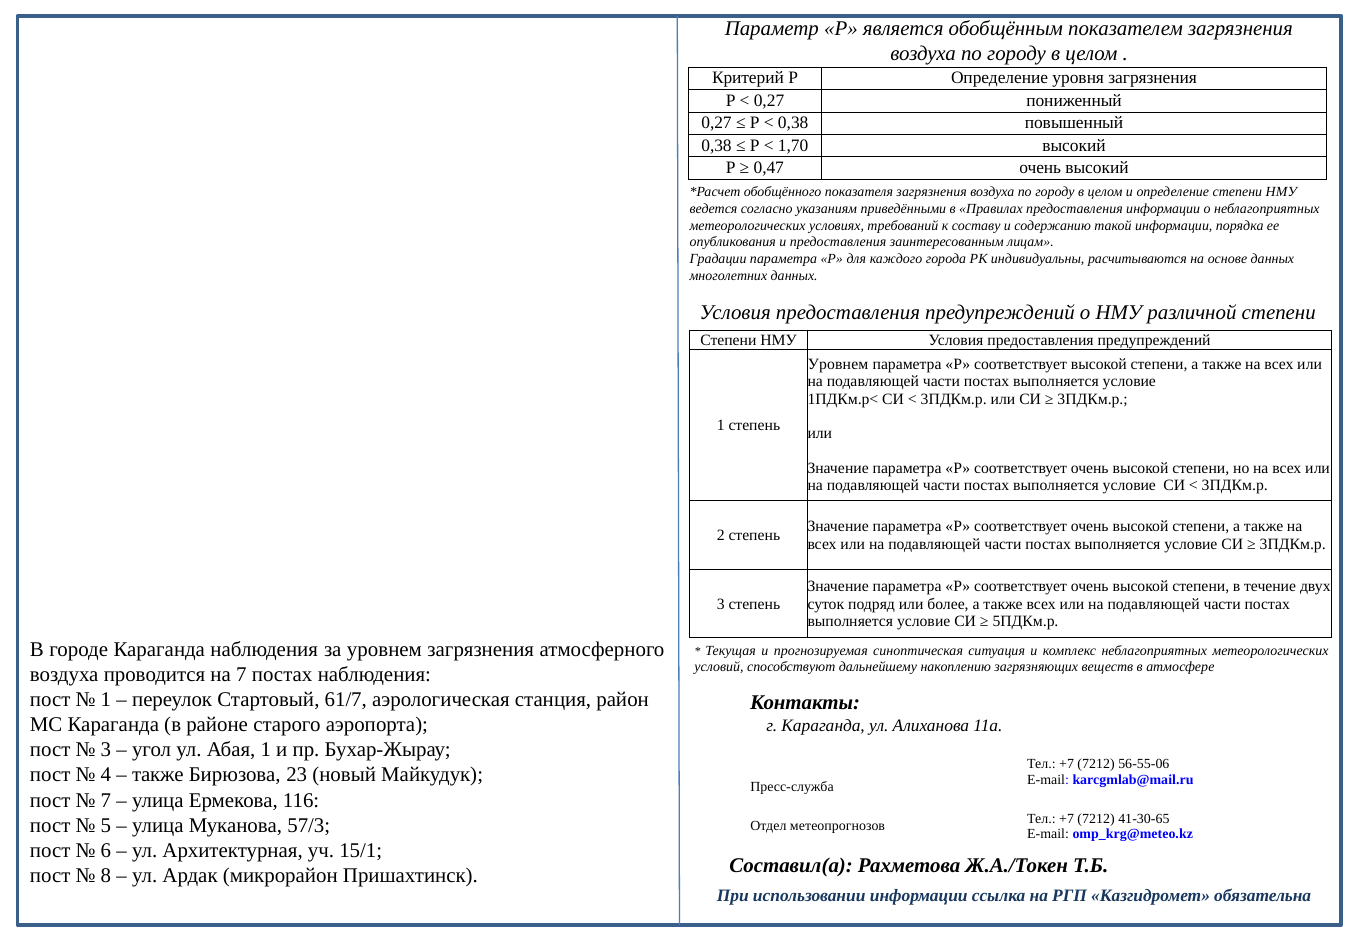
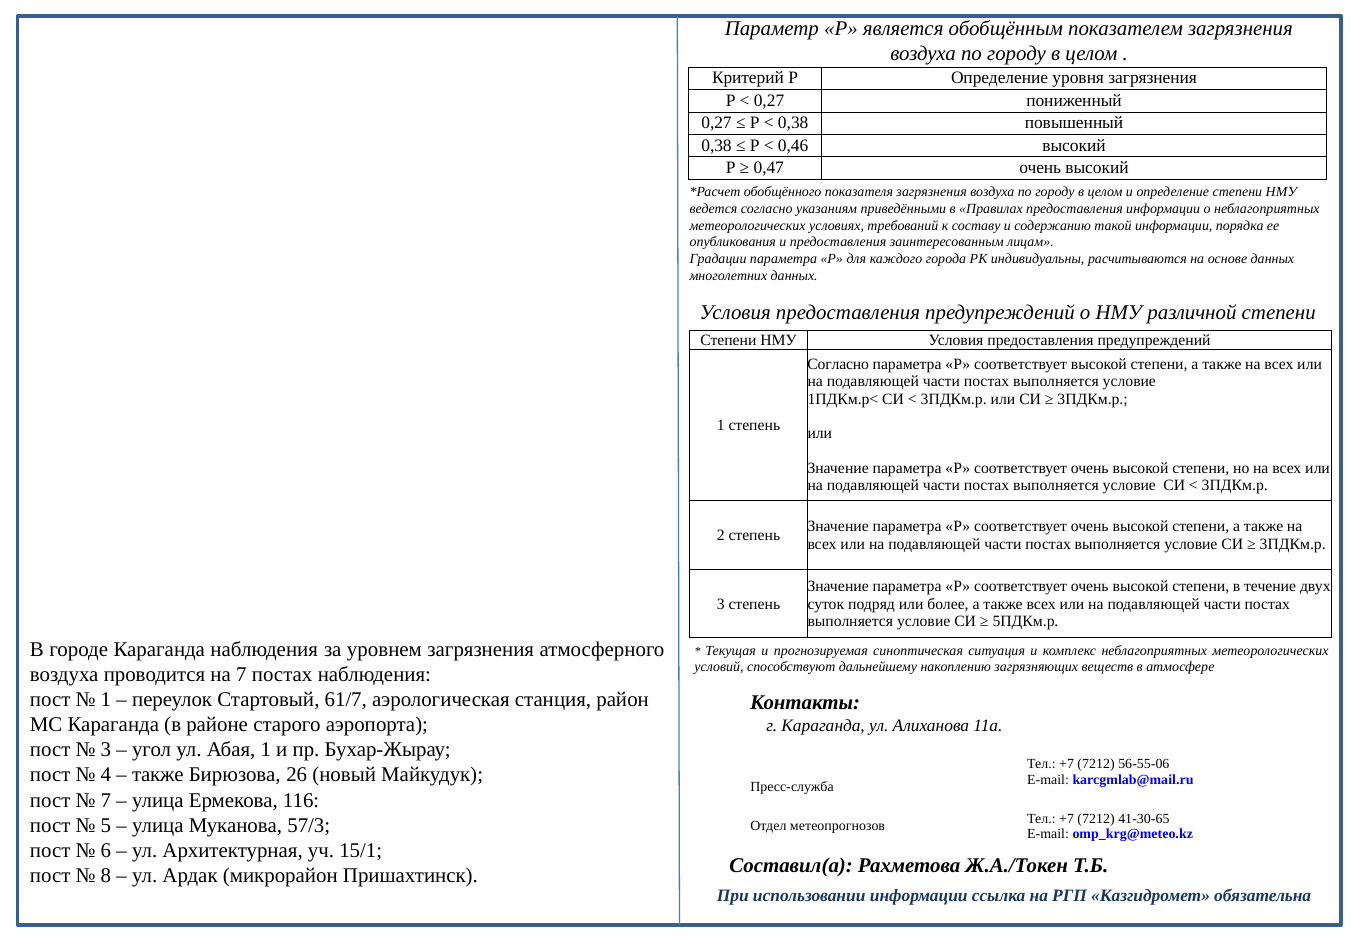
1,70: 1,70 -> 0,46 (793, 145)
Уровнем: Уровнем -> Согласно (838, 364)
23: 23 -> 26 (297, 775)
